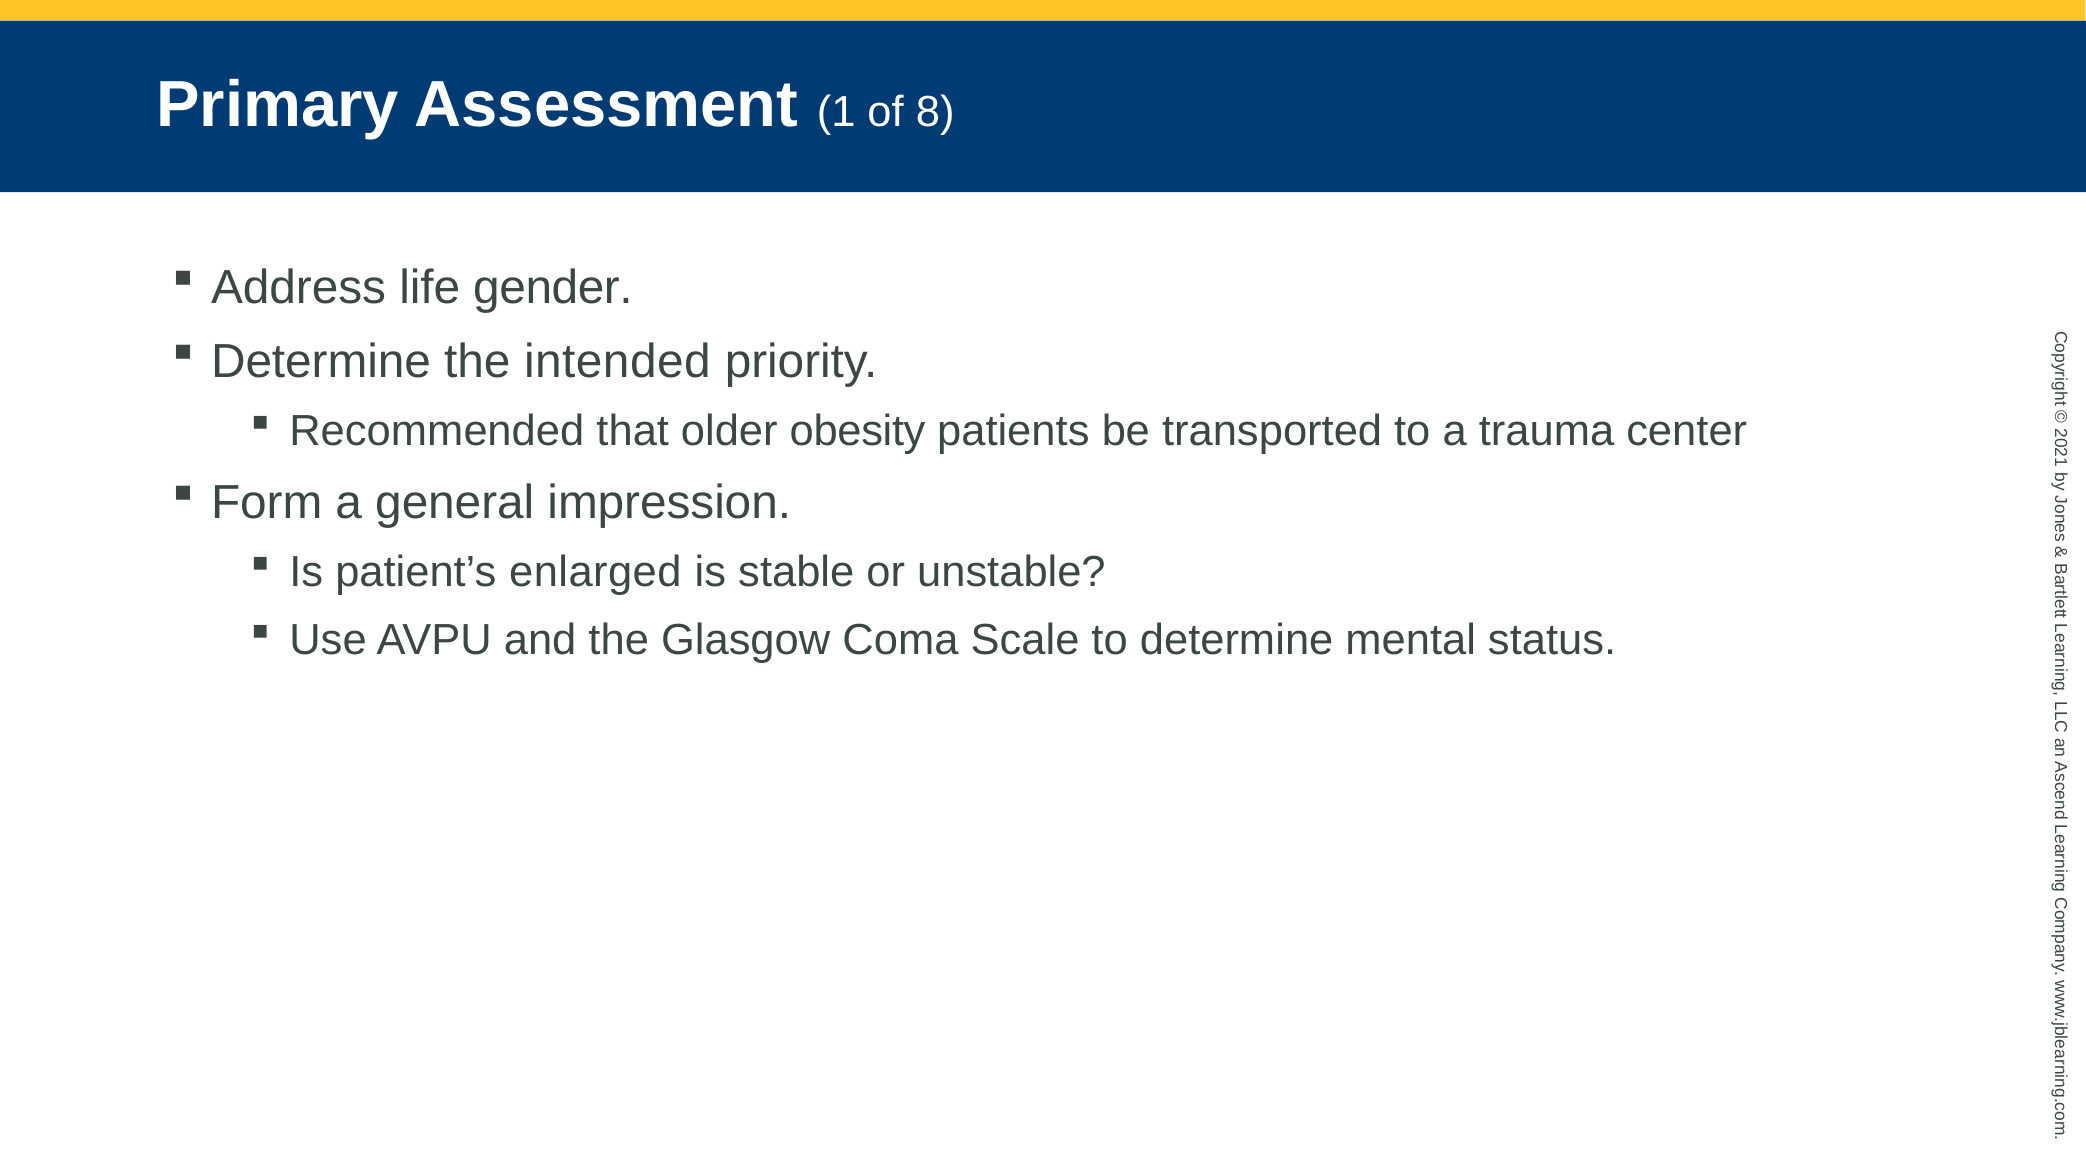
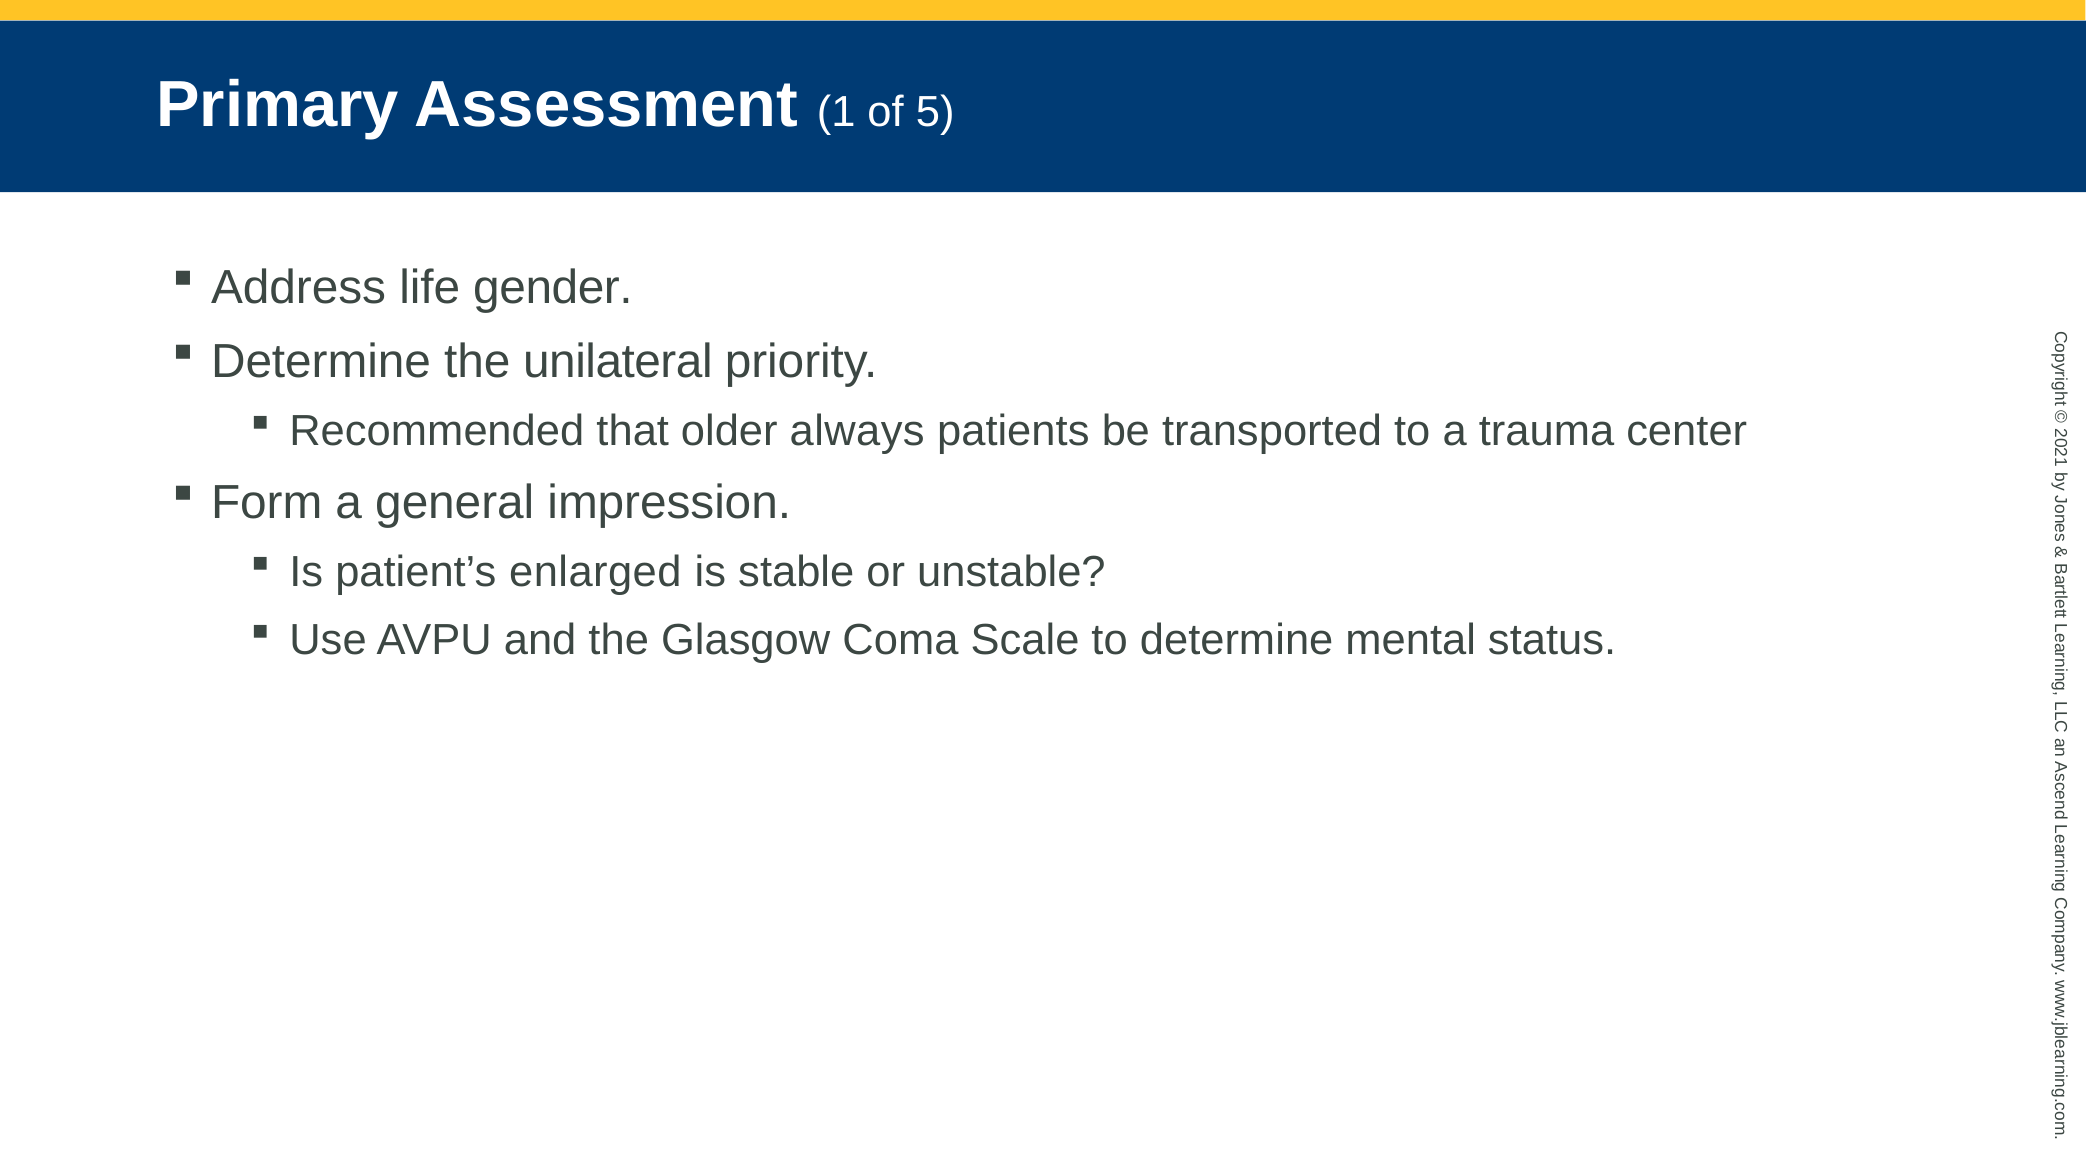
8: 8 -> 5 (935, 112)
intended: intended -> unilateral (618, 362)
obesity: obesity -> always (857, 431)
